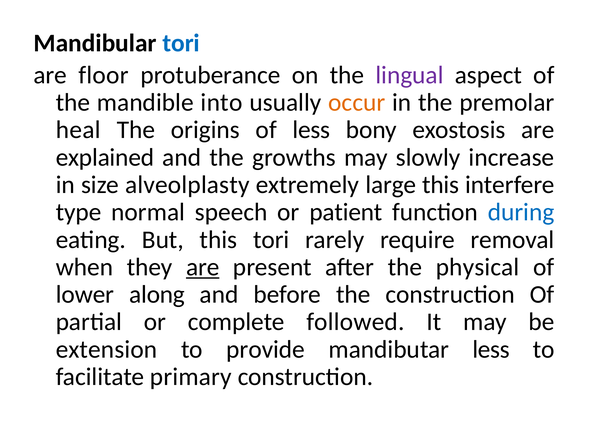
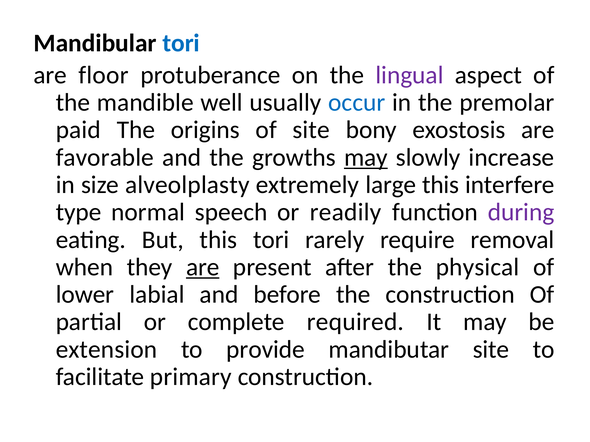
into: into -> well (222, 103)
occur colour: orange -> blue (357, 103)
heal: heal -> paid (78, 130)
of less: less -> site (311, 130)
explained: explained -> favorable (105, 158)
may underline: none -> present (366, 158)
patient: patient -> readily (346, 212)
during colour: blue -> purple (521, 212)
along: along -> labial (157, 295)
followed: followed -> required (355, 322)
mandibutar less: less -> site (491, 350)
